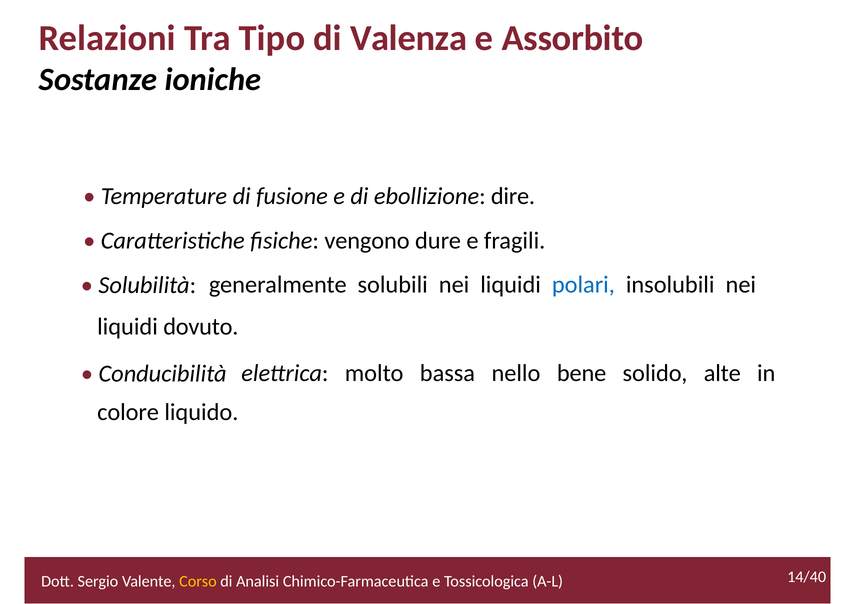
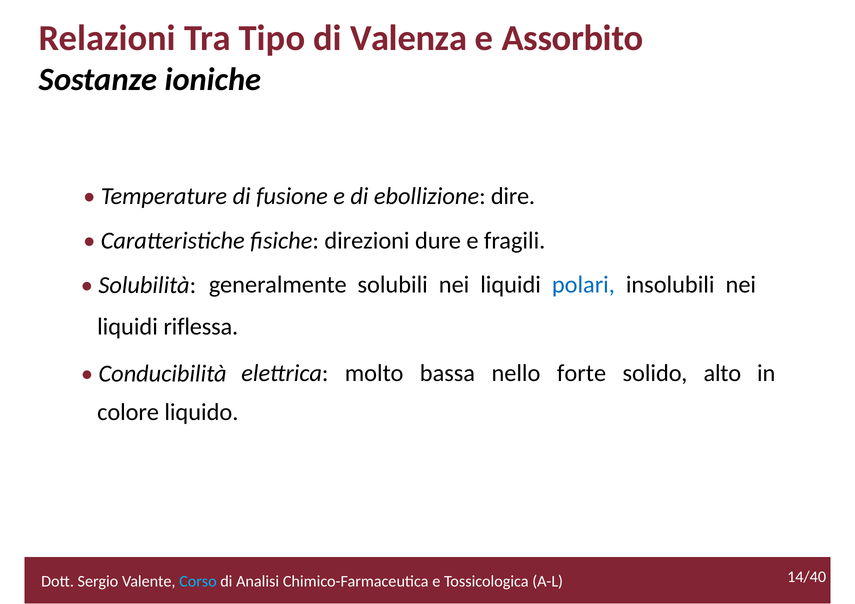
vengono: vengono -> direzioni (367, 241)
dovuto: dovuto -> riflessa (201, 327)
bene: bene -> forte (582, 374)
alte: alte -> alto (722, 374)
Corso colour: yellow -> light blue (198, 582)
